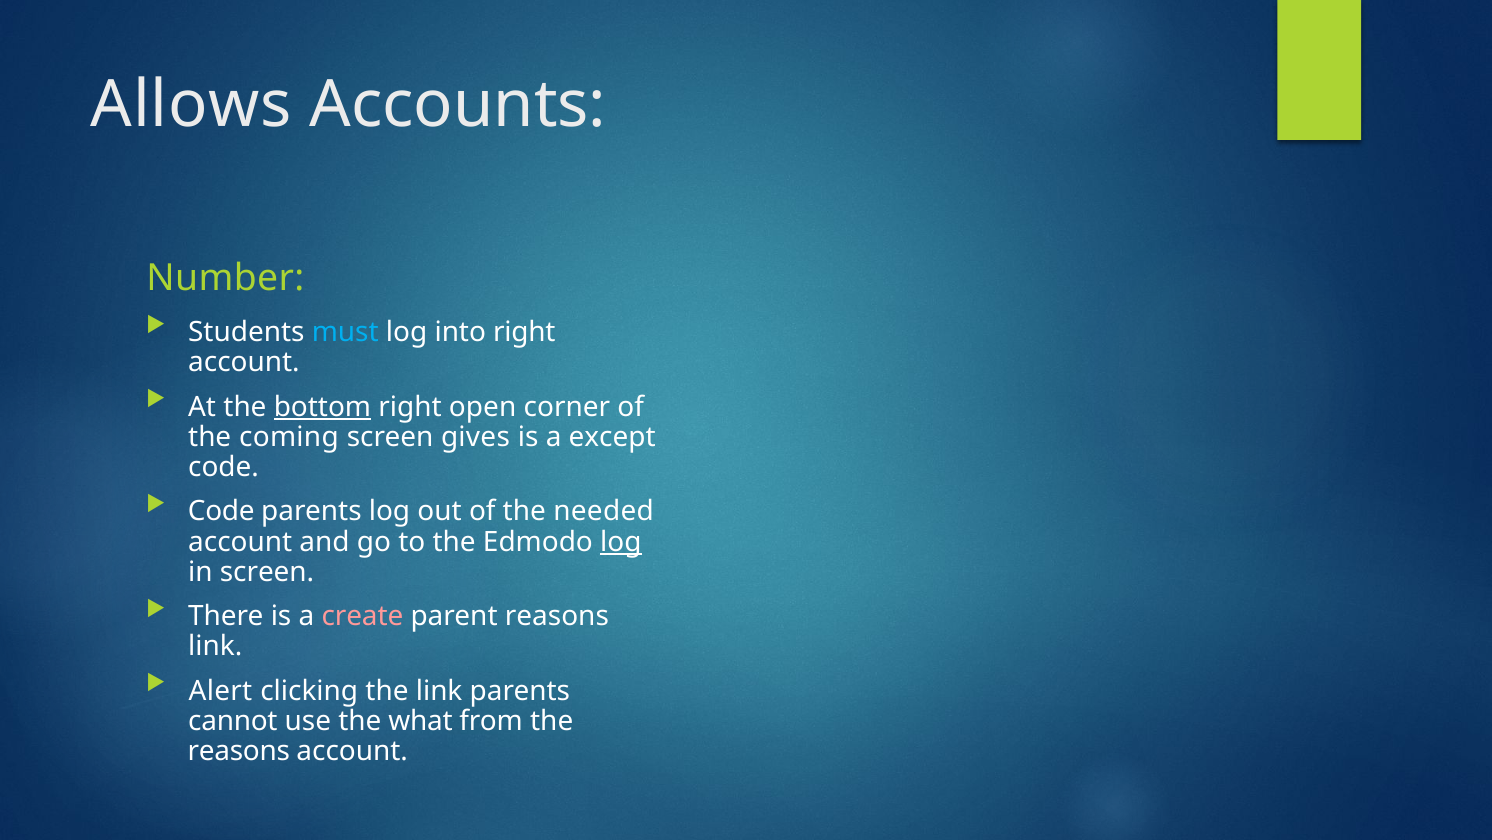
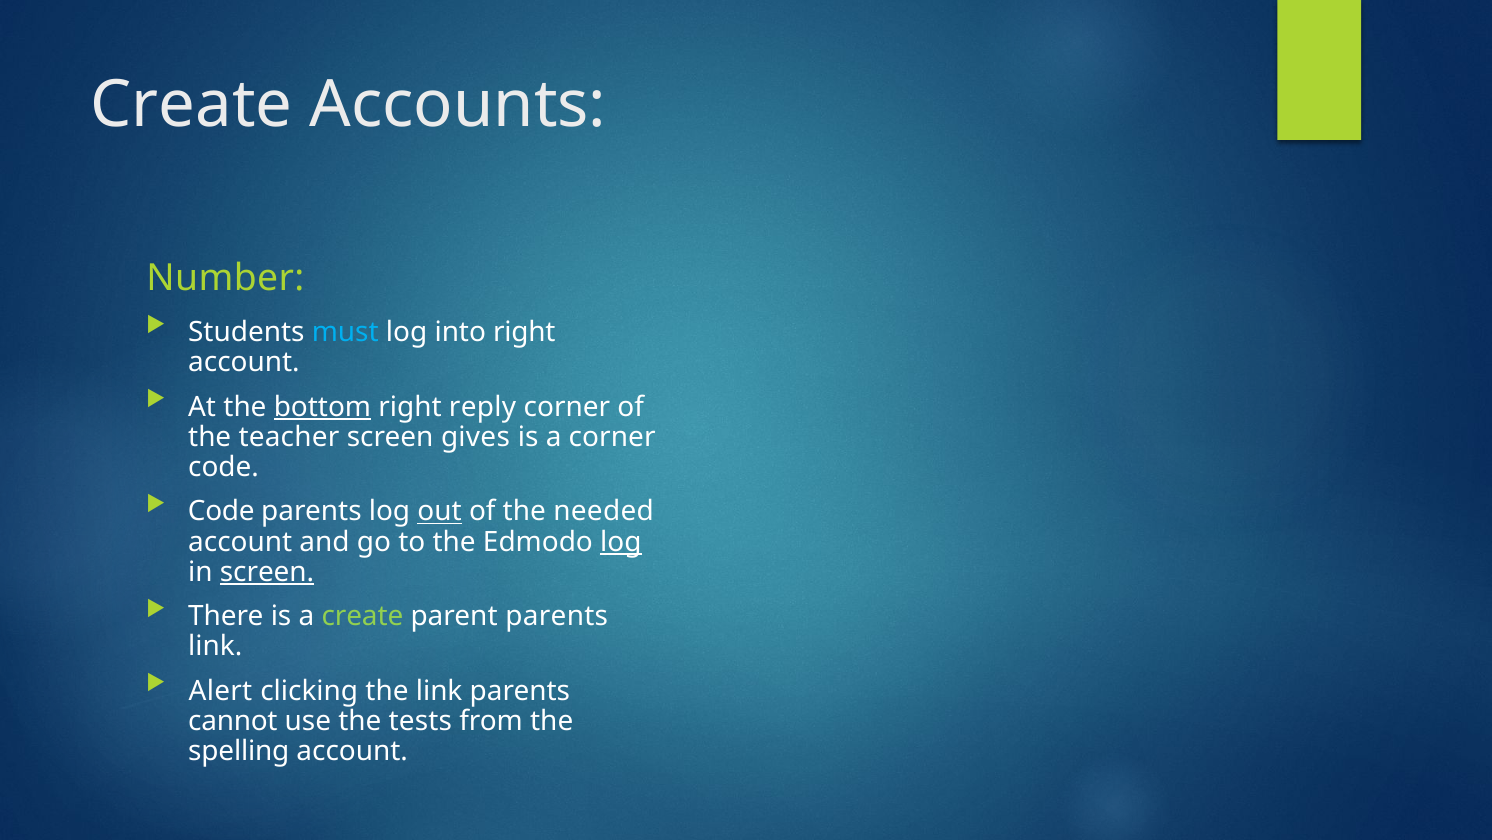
Allows: Allows -> Create (191, 105)
open: open -> reply (483, 406)
coming: coming -> teacher (289, 437)
a except: except -> corner (612, 437)
out underline: none -> present (440, 511)
screen underline: none -> present (267, 572)
create colour: pink -> light green (362, 616)
parent reasons: reasons -> parents (557, 616)
what: what -> tests (420, 720)
reasons: reasons -> spelling (239, 751)
